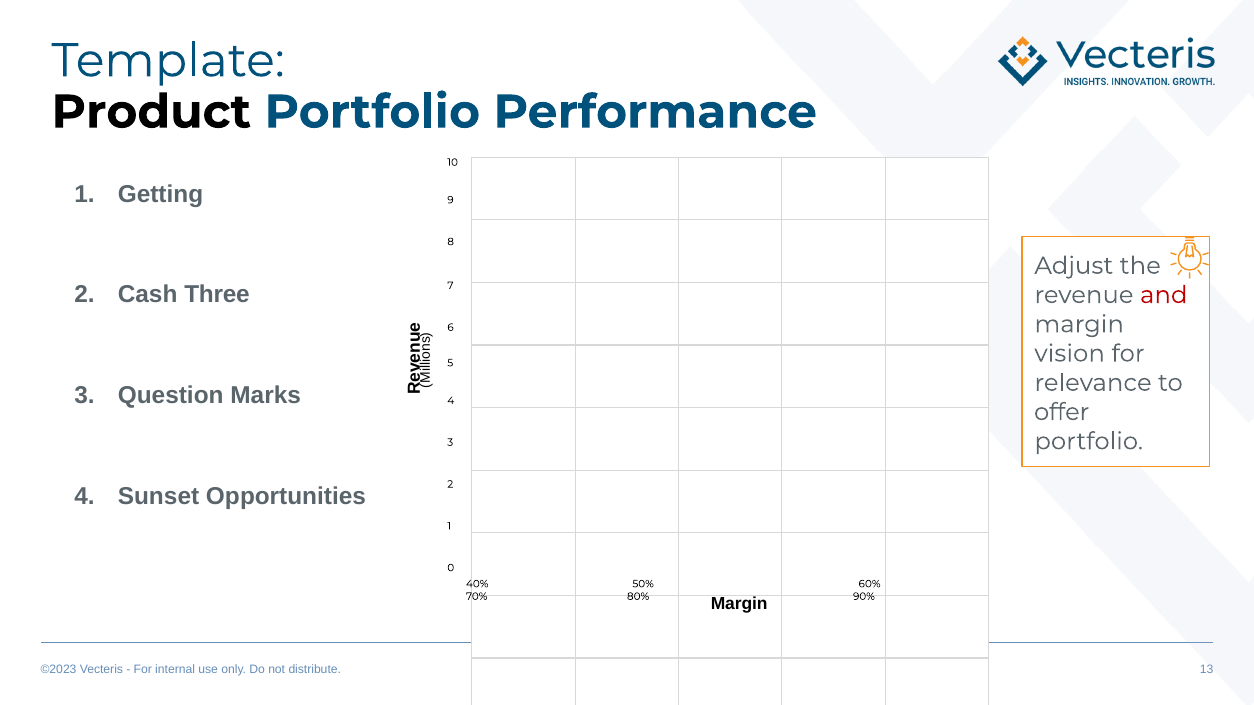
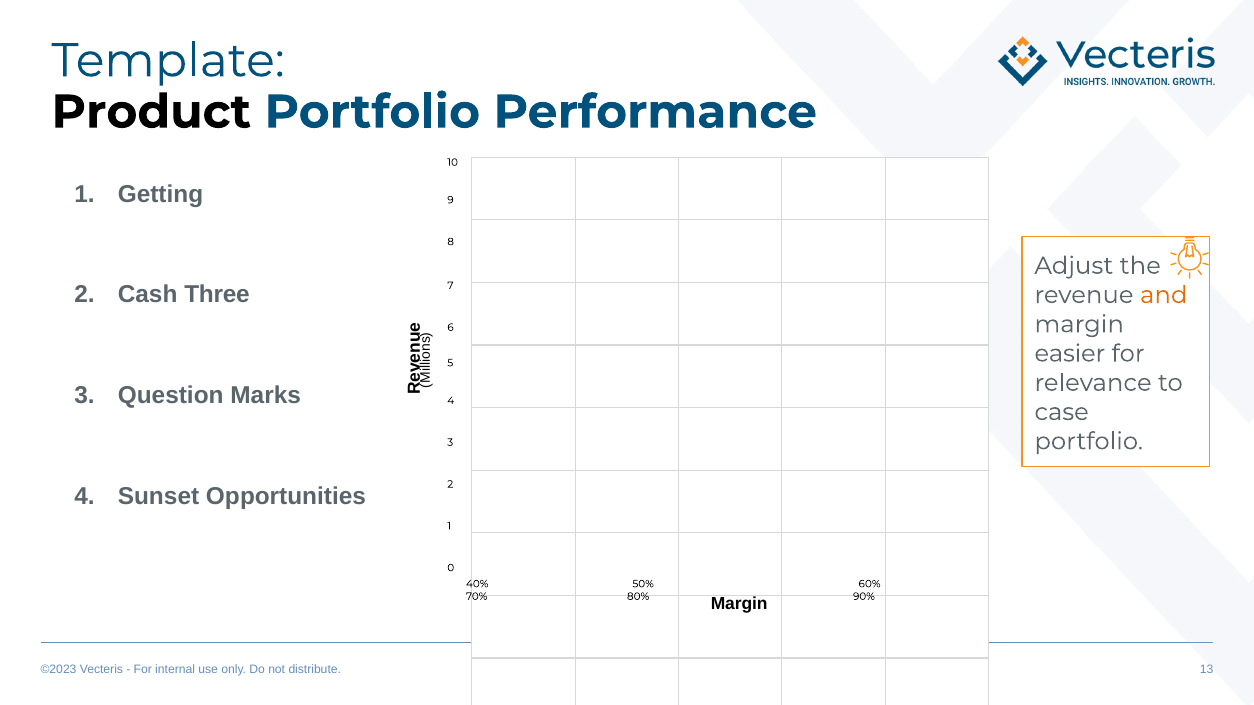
and colour: red -> orange (1164, 295)
vision: vision -> easier (1070, 354)
offer: offer -> case (1062, 412)
